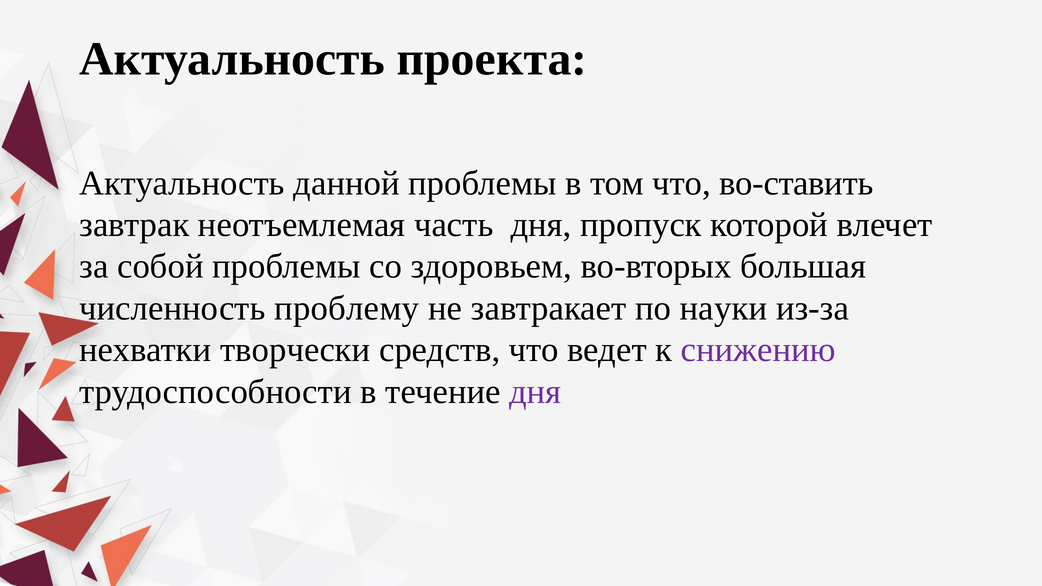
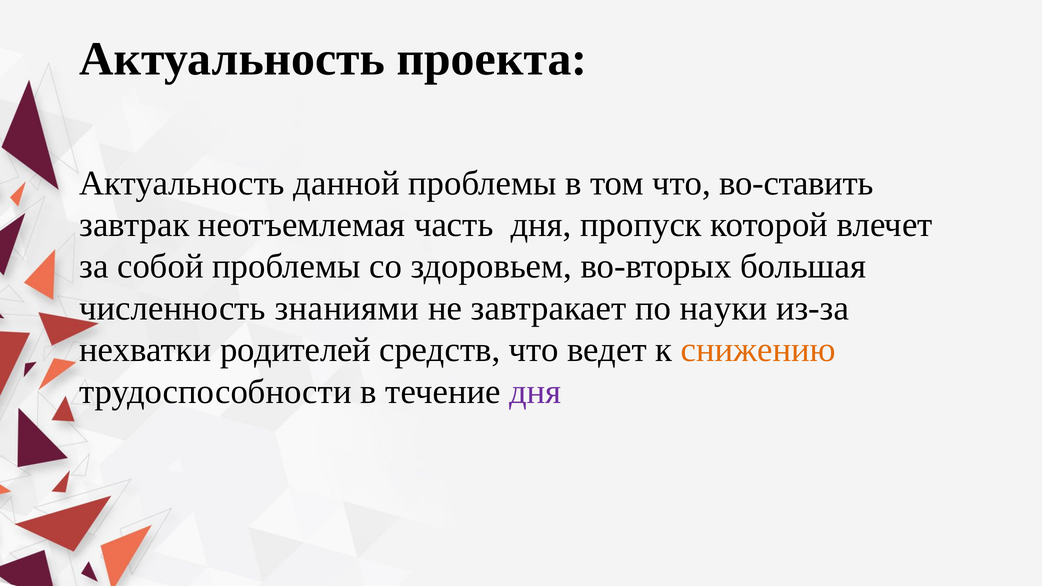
проблему: проблему -> знаниями (347, 308)
творчески: творчески -> родителей (295, 350)
снижению colour: purple -> orange (758, 350)
